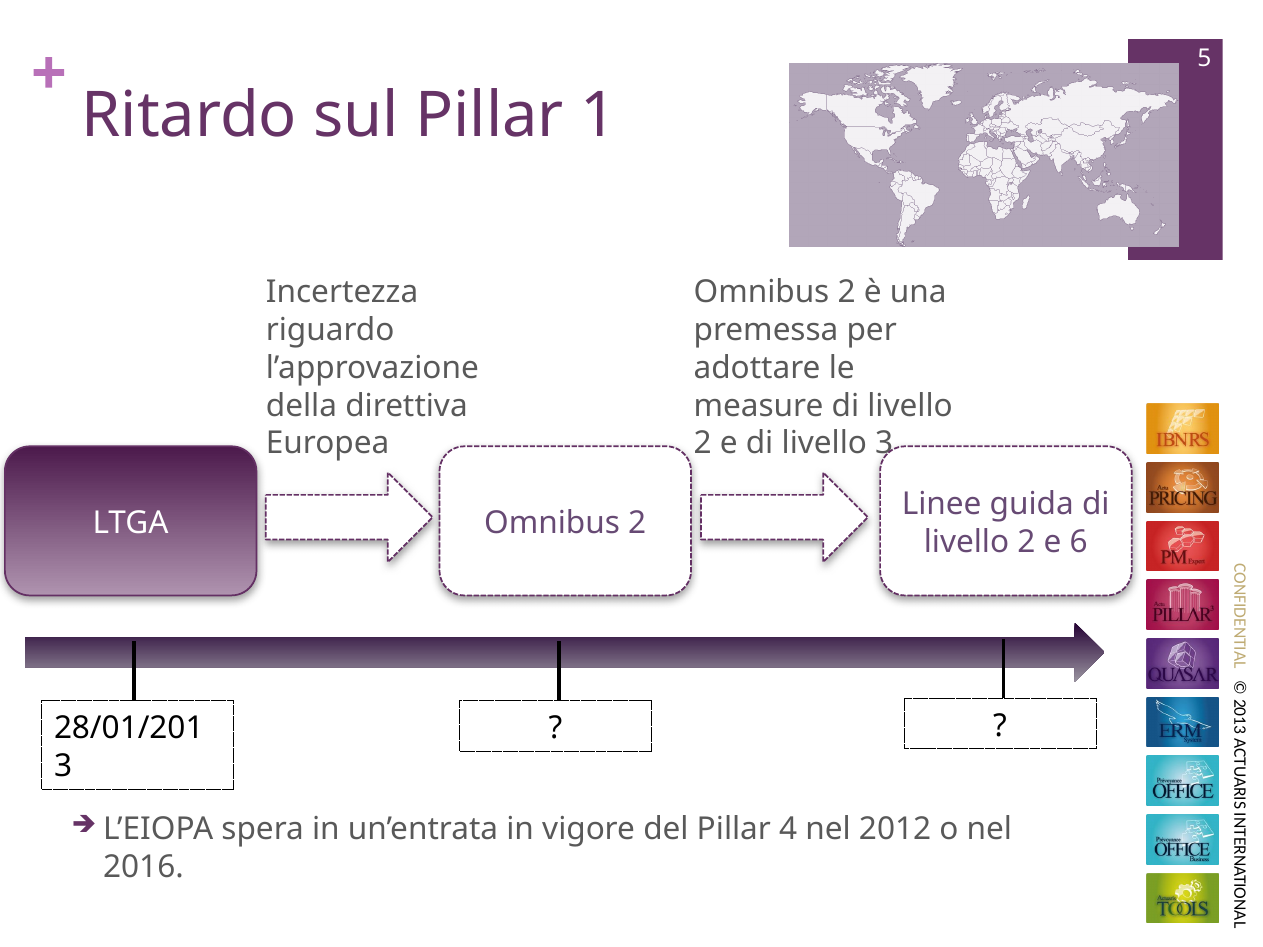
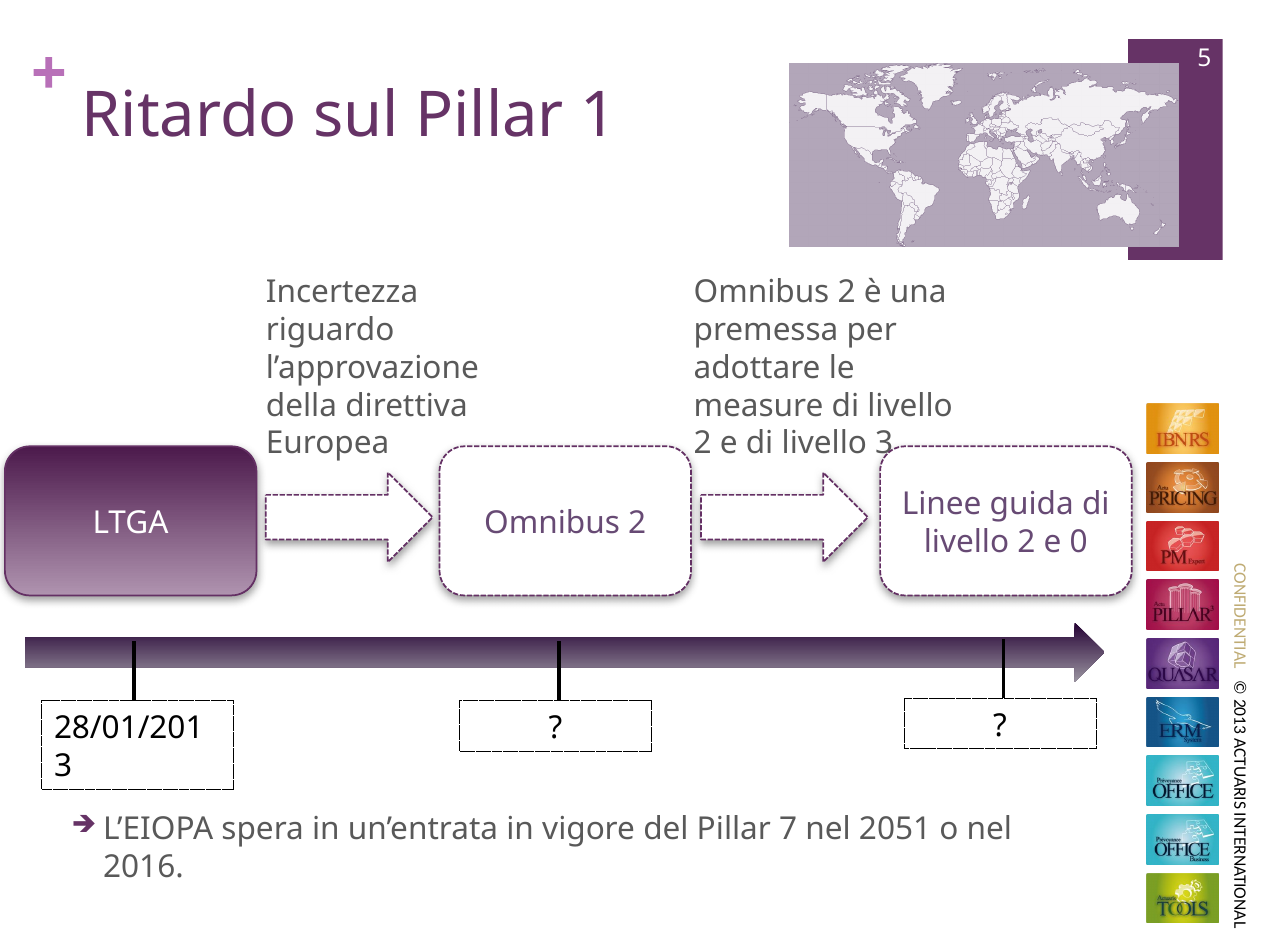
e 6: 6 -> 0 (1079, 542)
4: 4 -> 7 (788, 829)
2012: 2012 -> 2051 (895, 829)
